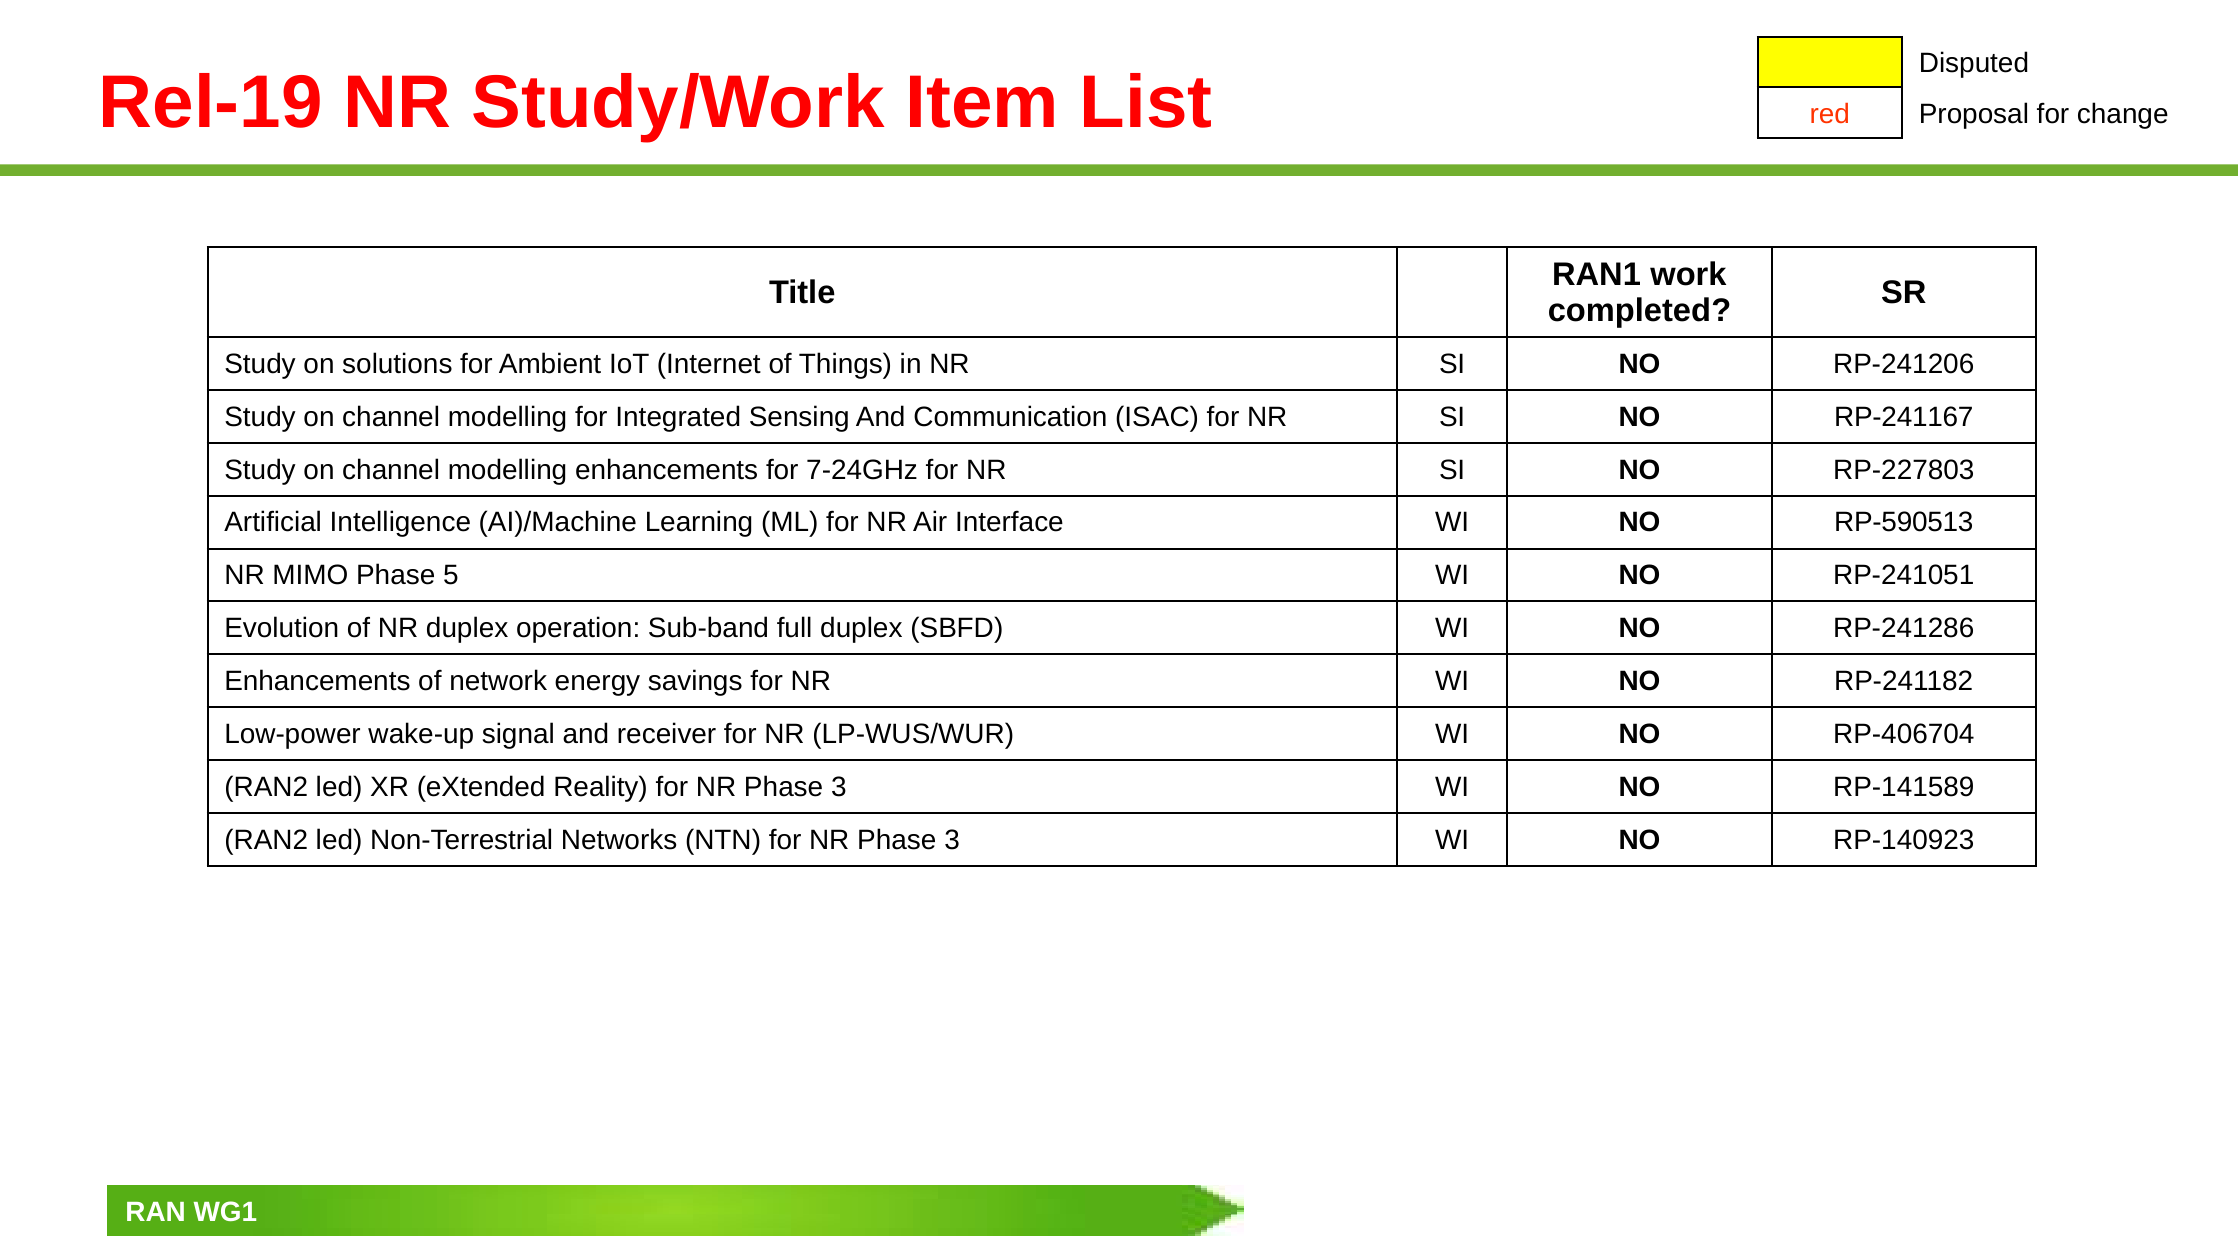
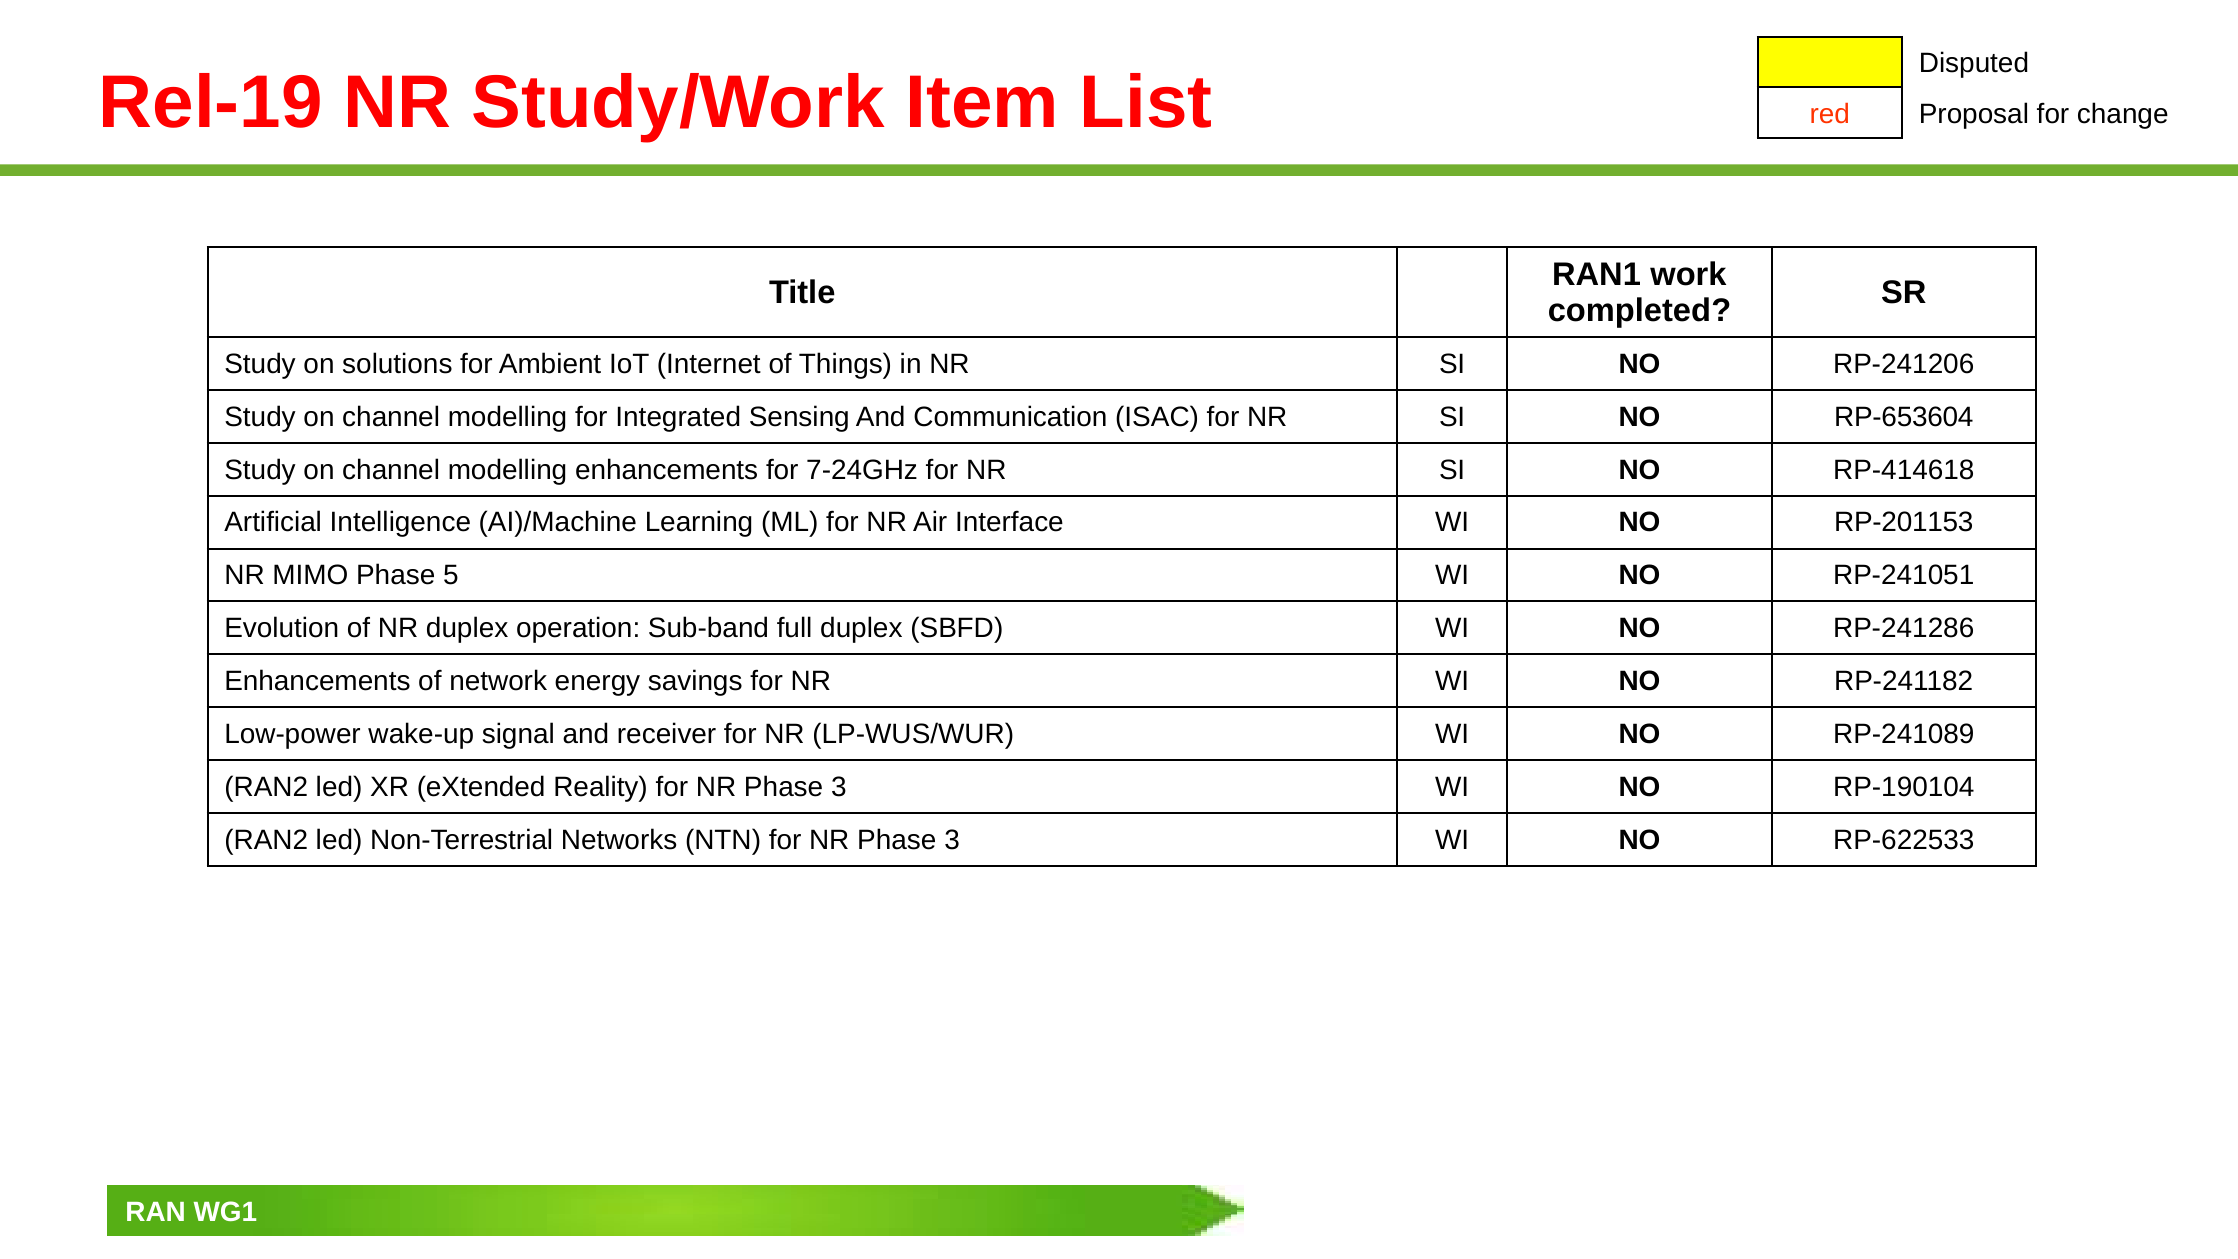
RP-241167: RP-241167 -> RP-653604 (1904, 417)
RP-227803: RP-227803 -> RP-414618 (1904, 470)
RP-590513: RP-590513 -> RP-201153 (1904, 523)
RP-406704: RP-406704 -> RP-241089 (1904, 734)
RP-141589: RP-141589 -> RP-190104 (1904, 787)
RP-140923: RP-140923 -> RP-622533 (1904, 840)
